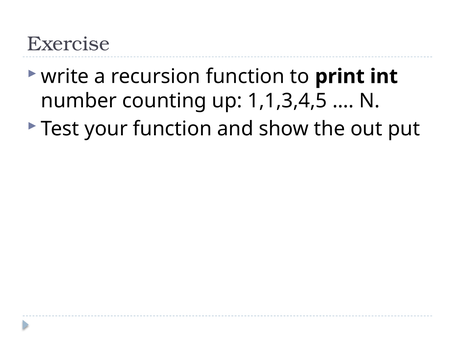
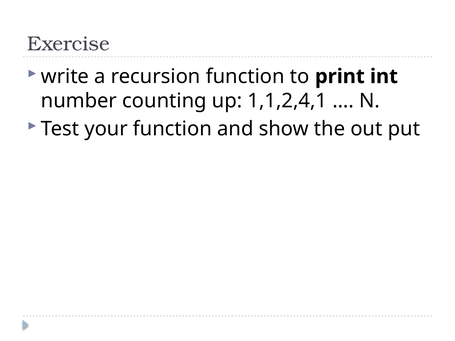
1,1,3,4,5: 1,1,3,4,5 -> 1,1,2,4,1 (287, 101)
